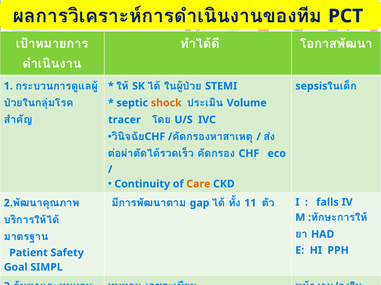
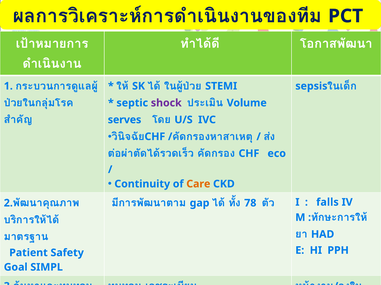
shock colour: orange -> purple (166, 103)
tracer: tracer -> serves (125, 120)
11: 11 -> 78 (250, 204)
